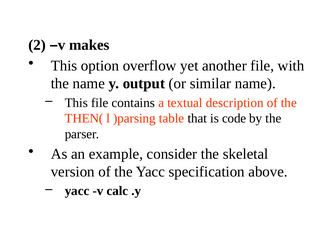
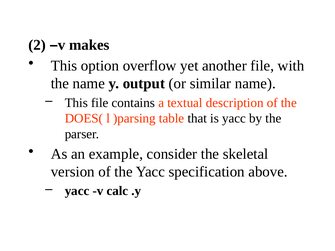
THEN(: THEN( -> DOES( (84, 119)
is code: code -> yacc (234, 119)
